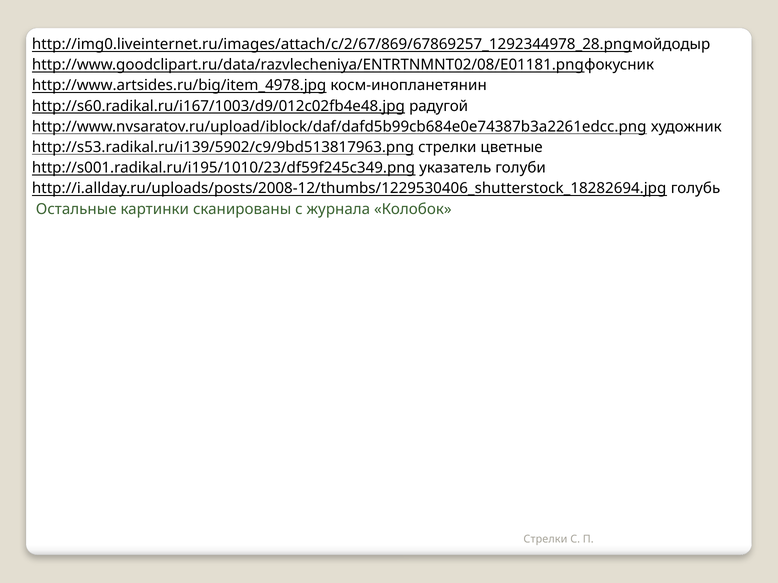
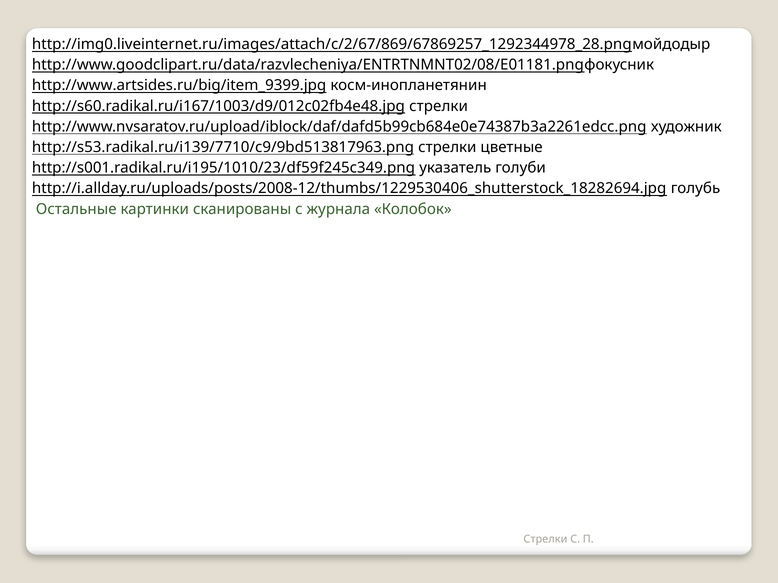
http://www.artsides.ru/big/item_4978.jpg: http://www.artsides.ru/big/item_4978.jpg -> http://www.artsides.ru/big/item_9399.jpg (179, 86)
http://s60.radikal.ru/i167/1003/d9/012c02fb4e48.jpg радугой: радугой -> стрелки (439, 106)
http://s53.radikal.ru/i139/5902/c9/9bd513817963.png: http://s53.radikal.ru/i139/5902/c9/9bd513817963.png -> http://s53.radikal.ru/i139/7710/c9/9bd513817963.png (223, 147)
